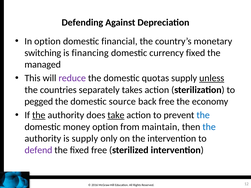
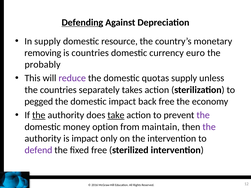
Defending underline: none -> present (82, 22)
In option: option -> supply (47, 41)
financial: financial -> resource (119, 41)
switching: switching -> removing (43, 53)
is financing: financing -> countries (90, 53)
currency fixed: fixed -> euro (195, 53)
managed: managed -> probably (43, 65)
unless underline: present -> none (212, 78)
domestic source: source -> impact (122, 102)
the colour: blue -> purple (203, 115)
the colour: blue -> purple (209, 127)
is supply: supply -> impact (85, 139)
